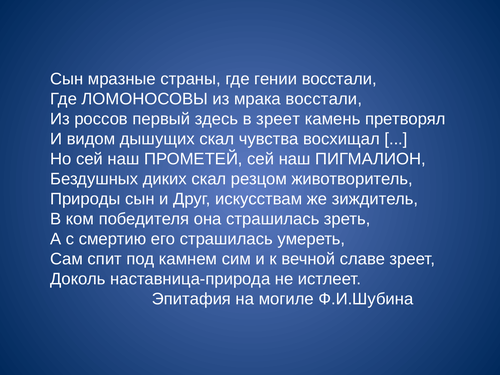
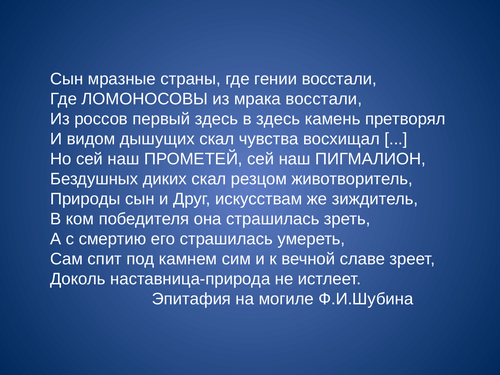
в зреет: зреет -> здесь (278, 119)
